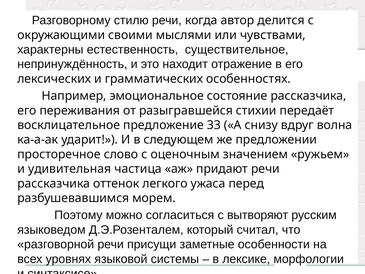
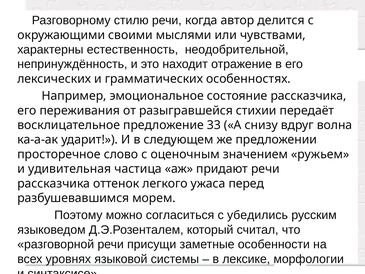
существительное: существительное -> неодобрительной (237, 50)
вытворяют: вытворяют -> убедились (257, 215)
